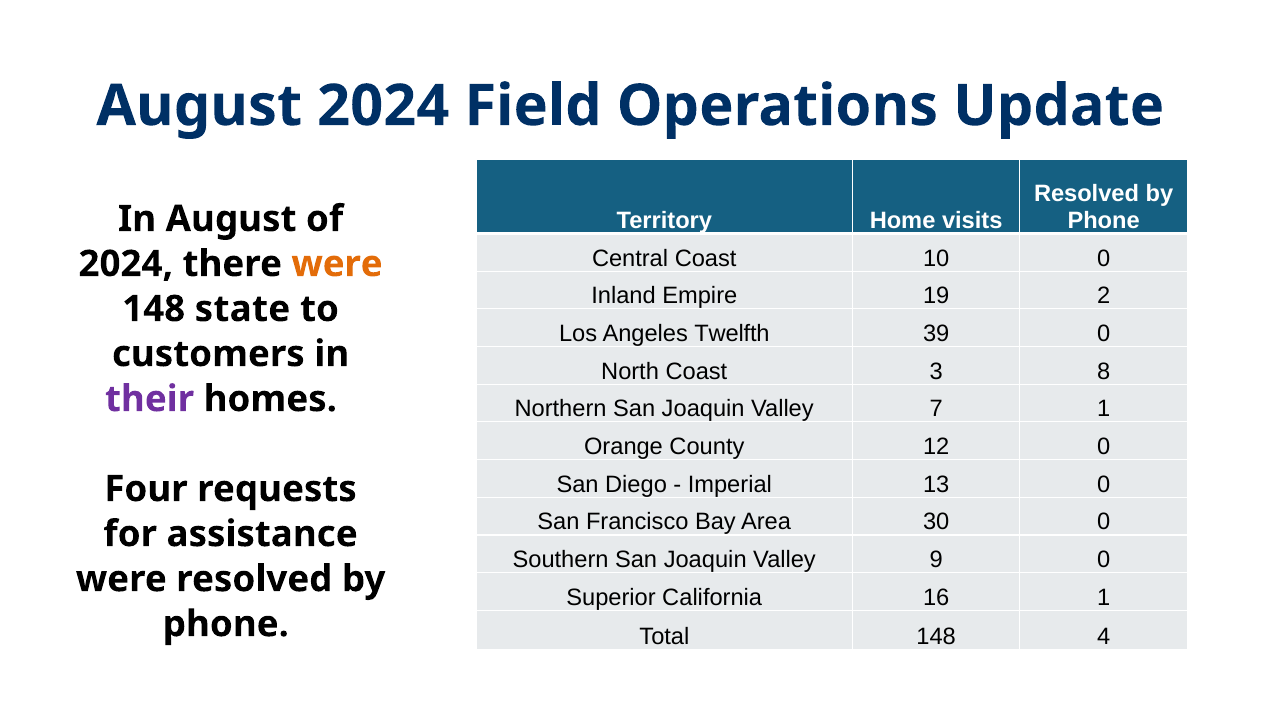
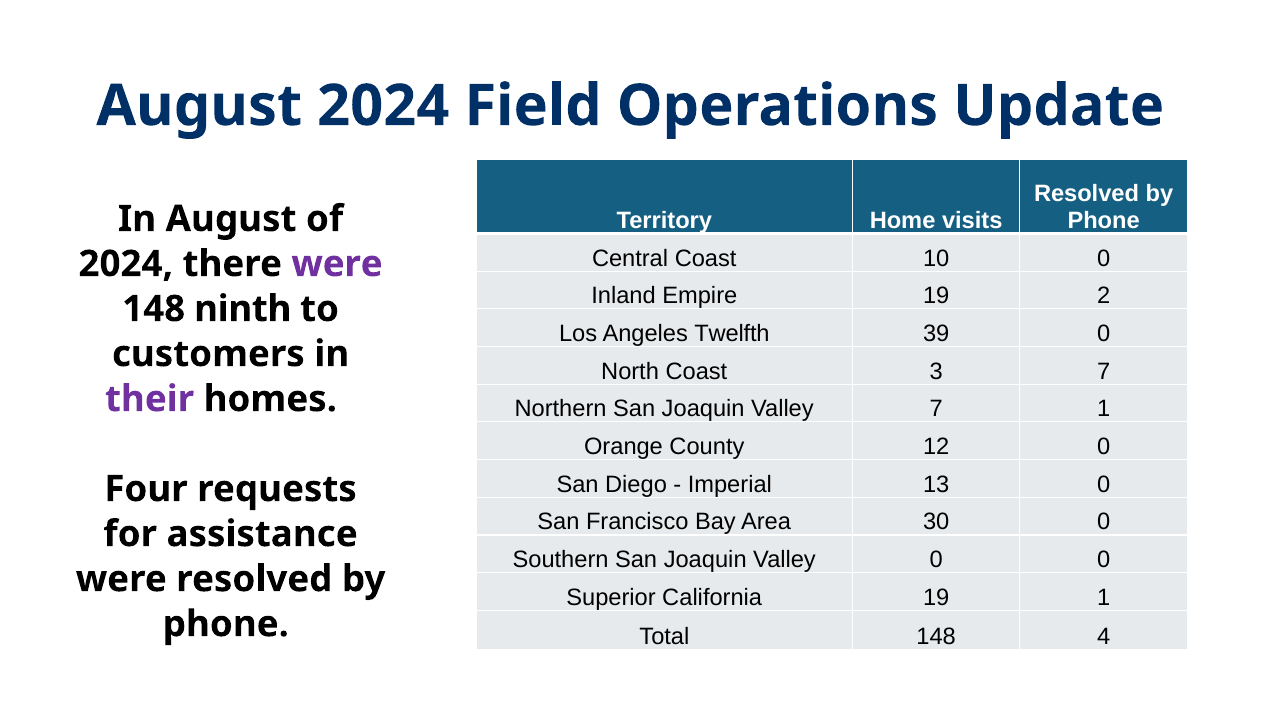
were colour: orange -> purple (337, 264)
state: state -> ninth (243, 309)
3 8: 8 -> 7 (1104, 371)
Valley 9: 9 -> 0 (936, 560)
California 16: 16 -> 19 (936, 597)
